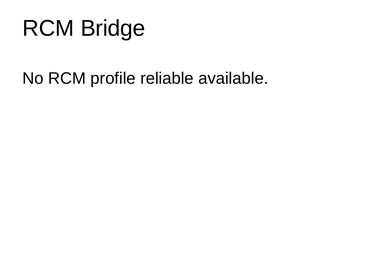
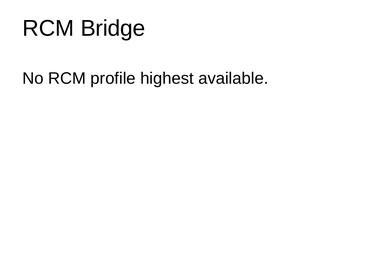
reliable: reliable -> highest (167, 78)
